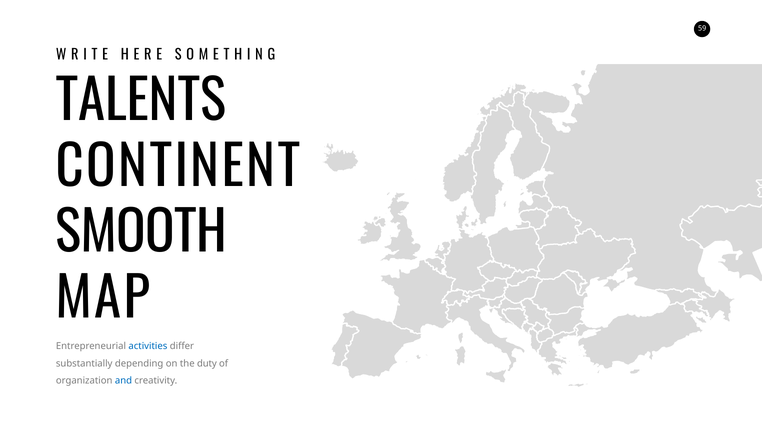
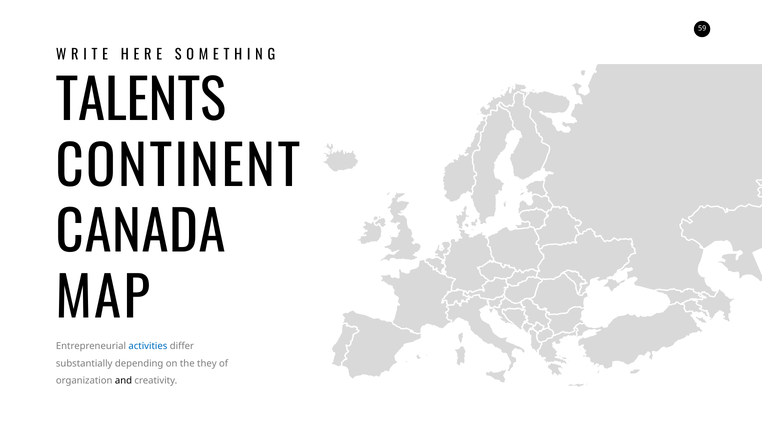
SMOOTH: SMOOTH -> CANADA (141, 234)
duty: duty -> they (207, 363)
and colour: blue -> black (123, 380)
